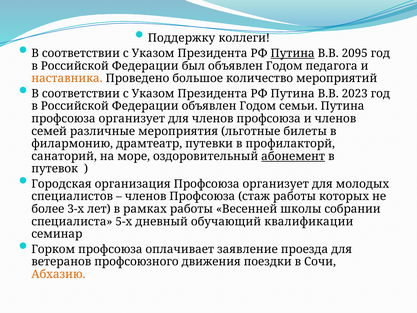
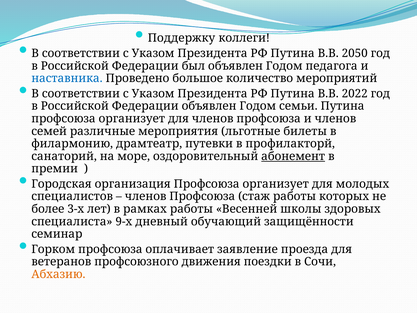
Путина underline: present -> none (293, 53)
2095: 2095 -> 2050 (355, 53)
наставника colour: orange -> blue (67, 78)
2023: 2023 -> 2022 (355, 94)
путевок: путевок -> премии (55, 169)
собрании: собрании -> здоровых (353, 209)
5-х: 5-х -> 9-х (124, 221)
квалификации: квалификации -> защищённости (309, 221)
